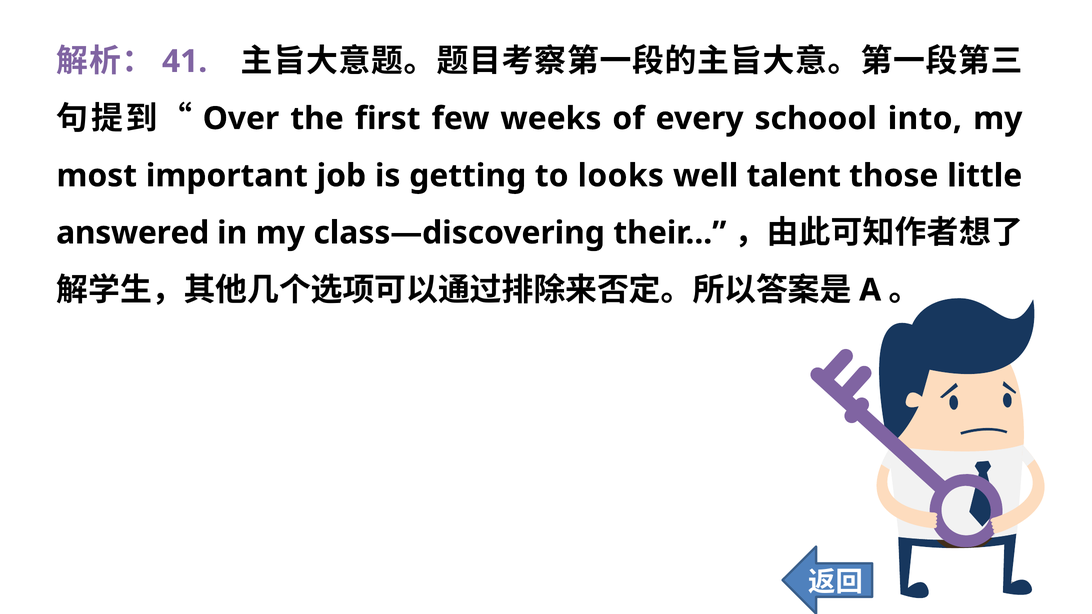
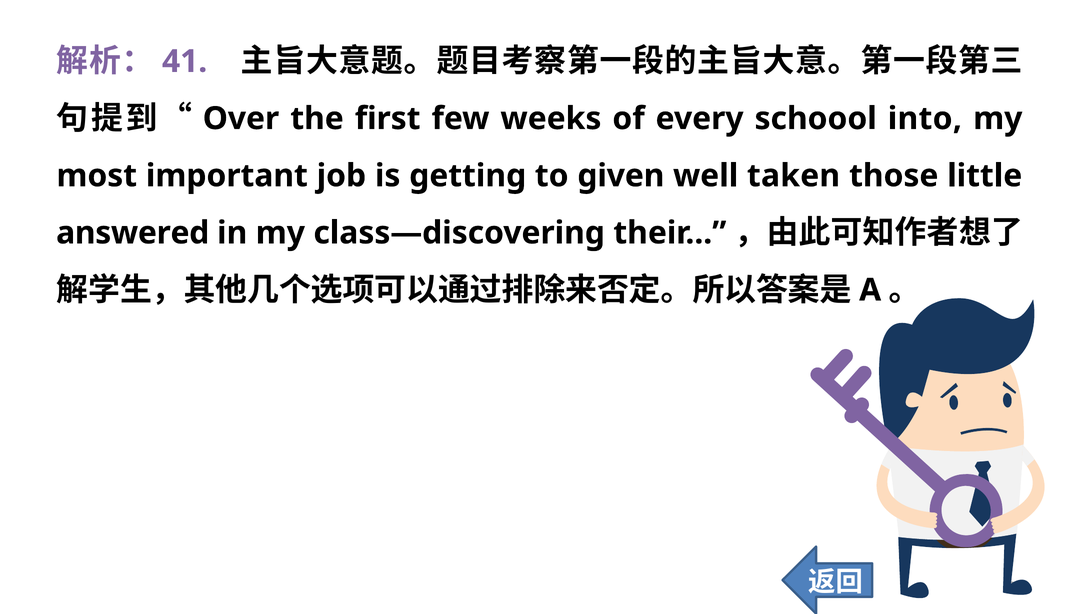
looks: looks -> given (621, 176)
talent: talent -> taken (794, 176)
